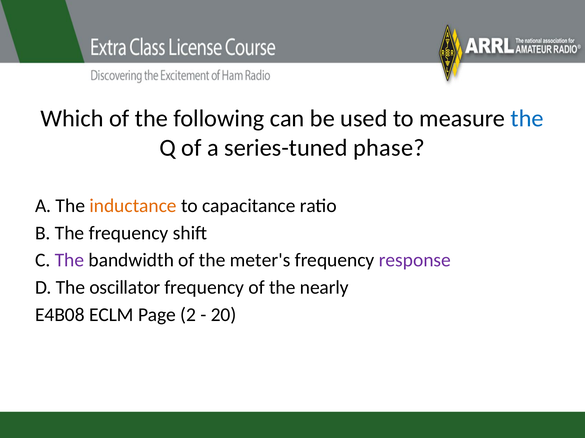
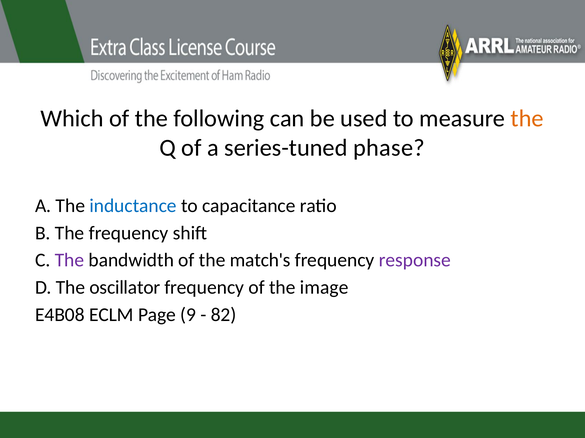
the colour: blue -> orange (527, 119)
inductance colour: orange -> blue (133, 206)
meter's: meter's -> match's (260, 261)
nearly: nearly -> image (324, 288)
2: 2 -> 9 (188, 315)
20: 20 -> 82 (224, 315)
